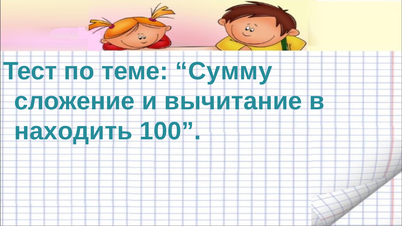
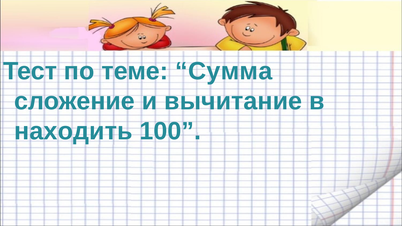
Сумму: Сумму -> Сумма (224, 71)
